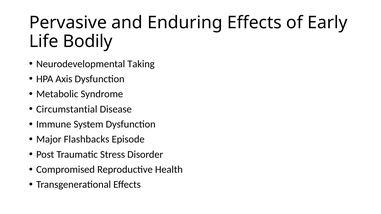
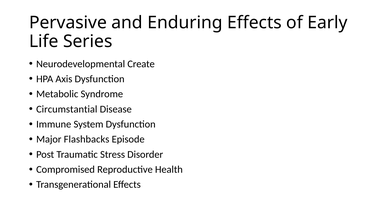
Bodily: Bodily -> Series (88, 41)
Taking: Taking -> Create (141, 64)
